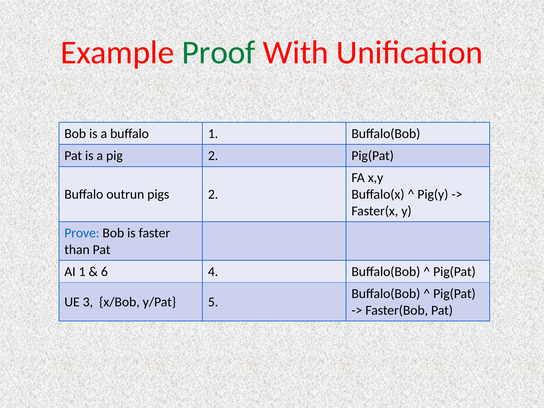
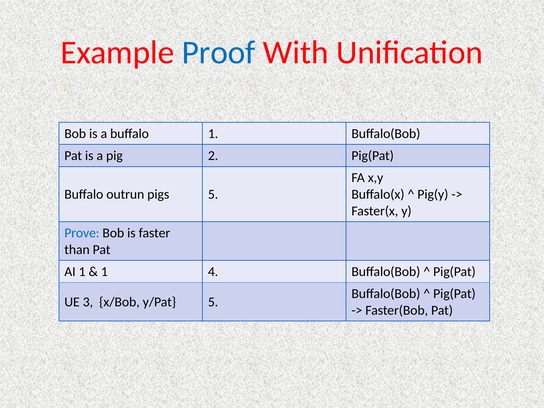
Proof colour: green -> blue (219, 53)
pigs 2: 2 -> 5 (213, 194)
6: 6 -> 1 (104, 272)
